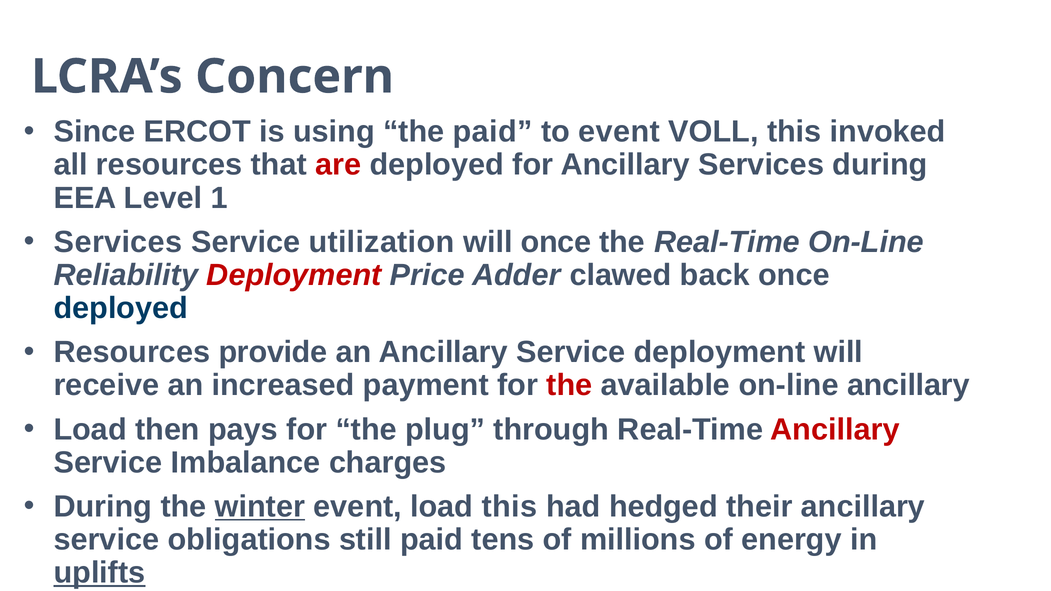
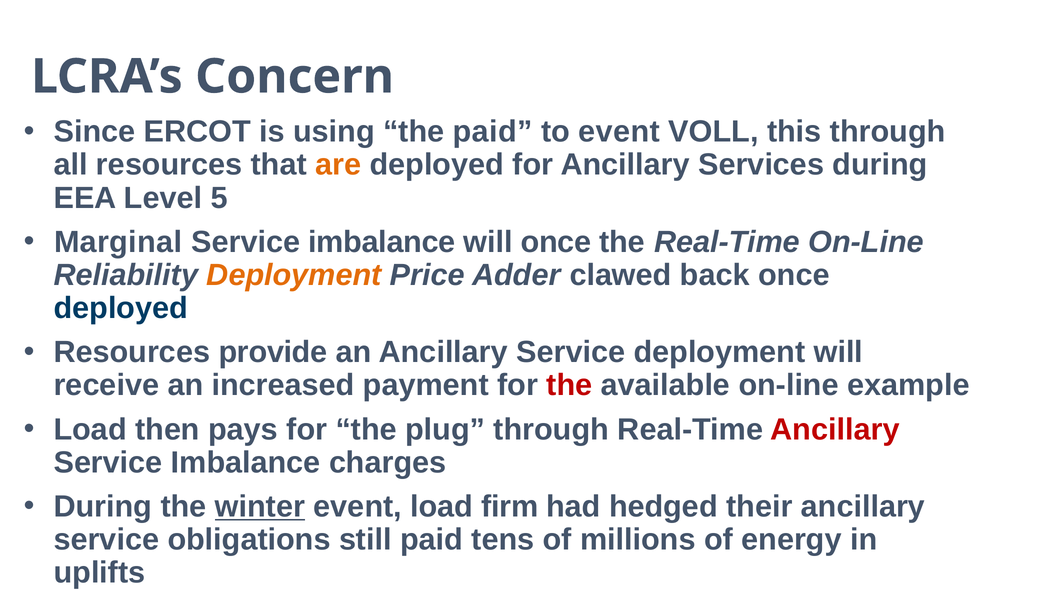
this invoked: invoked -> through (888, 132)
are colour: red -> orange (338, 165)
1: 1 -> 5 (219, 198)
Services: Services -> Marginal (118, 242)
utilization: utilization -> imbalance (382, 242)
Deployment colour: red -> orange (294, 275)
on-line ancillary: ancillary -> example (908, 385)
load this: this -> firm (510, 507)
uplifts underline: present -> none (100, 573)
